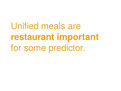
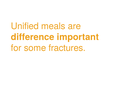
restaurant: restaurant -> difference (33, 37)
predictor: predictor -> fractures (67, 48)
